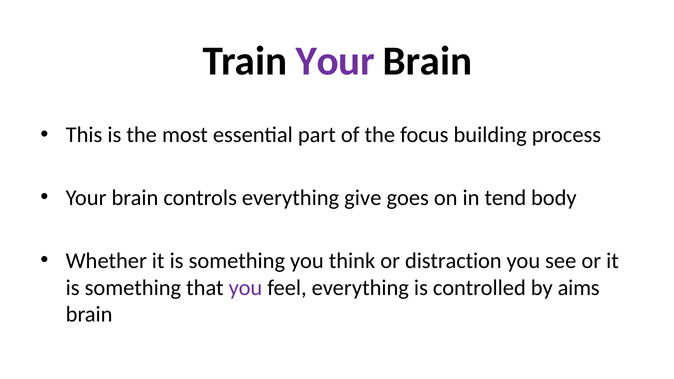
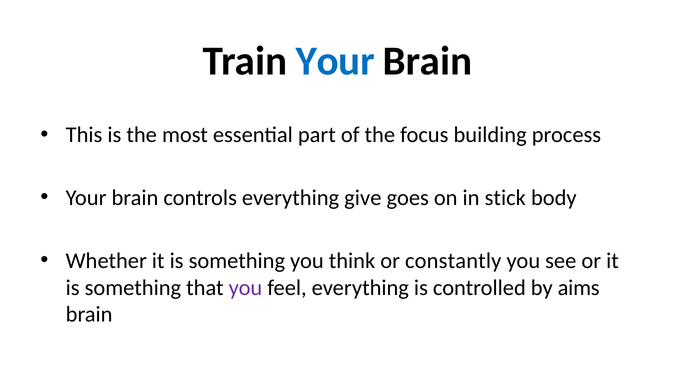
Your colour: purple -> blue (335, 61)
tend: tend -> stick (505, 198)
distraction: distraction -> constantly (453, 261)
